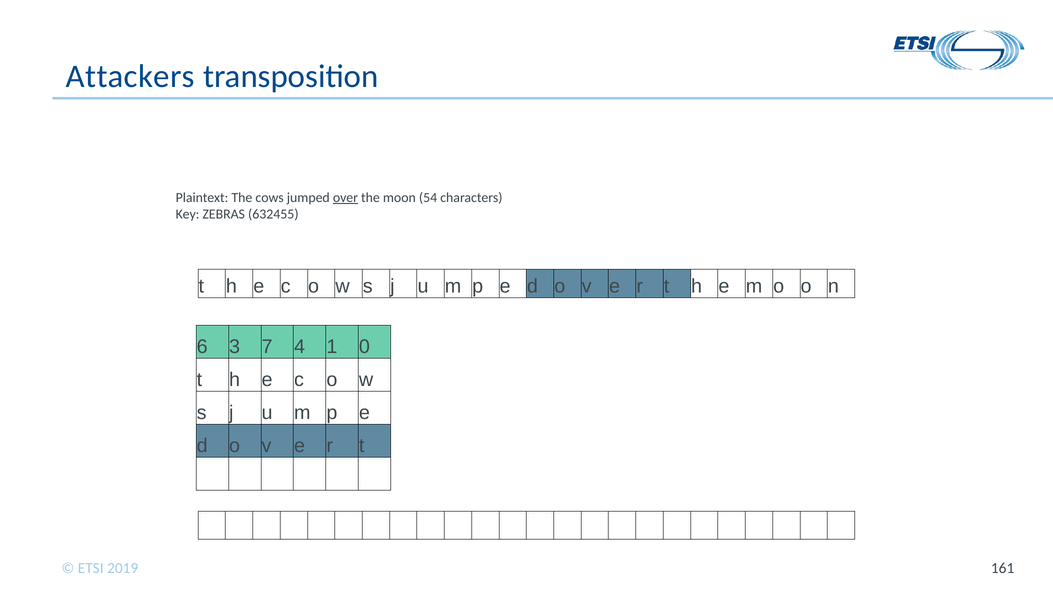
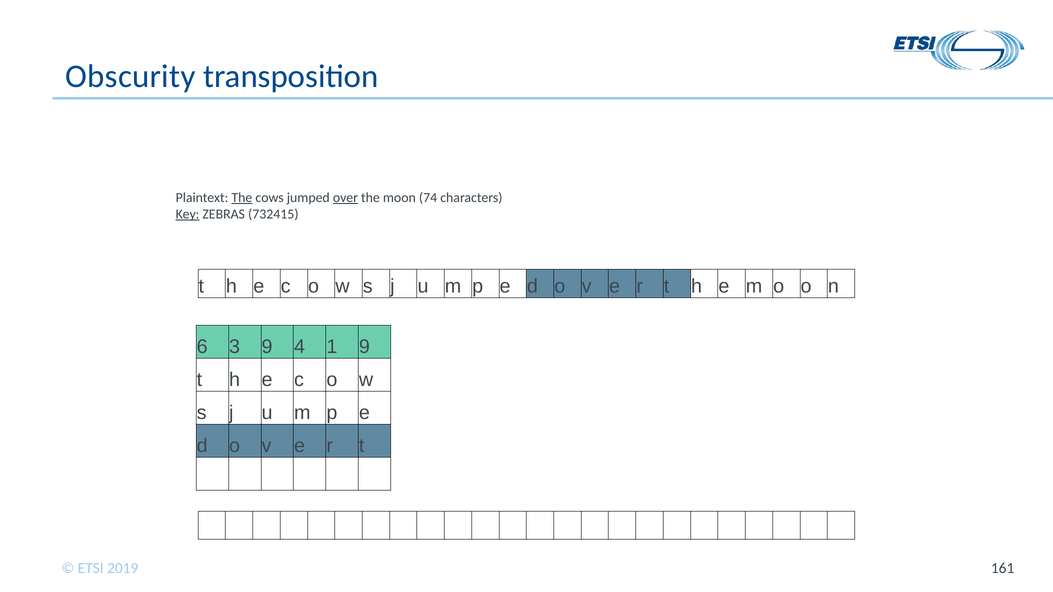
Attackers: Attackers -> Obscurity (130, 76)
The underline: none -> present (242, 198)
54: 54 -> 74 (428, 198)
Key underline: none -> present (188, 214)
632455: 632455 -> 732415 (273, 214)
3 7: 7 -> 9 (267, 347)
1 0: 0 -> 9 (364, 347)
